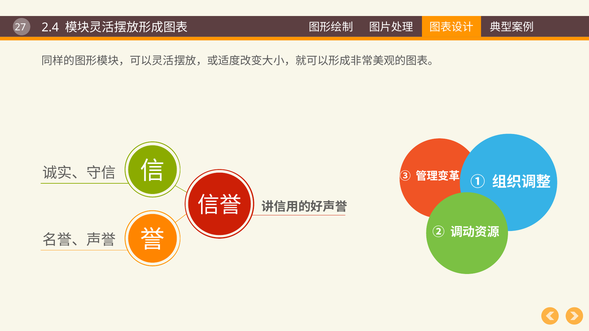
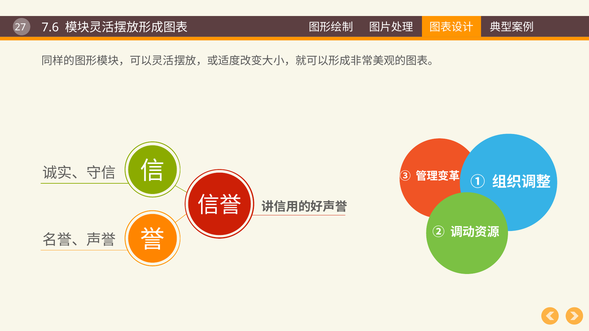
2.4: 2.4 -> 7.6 (50, 27)
